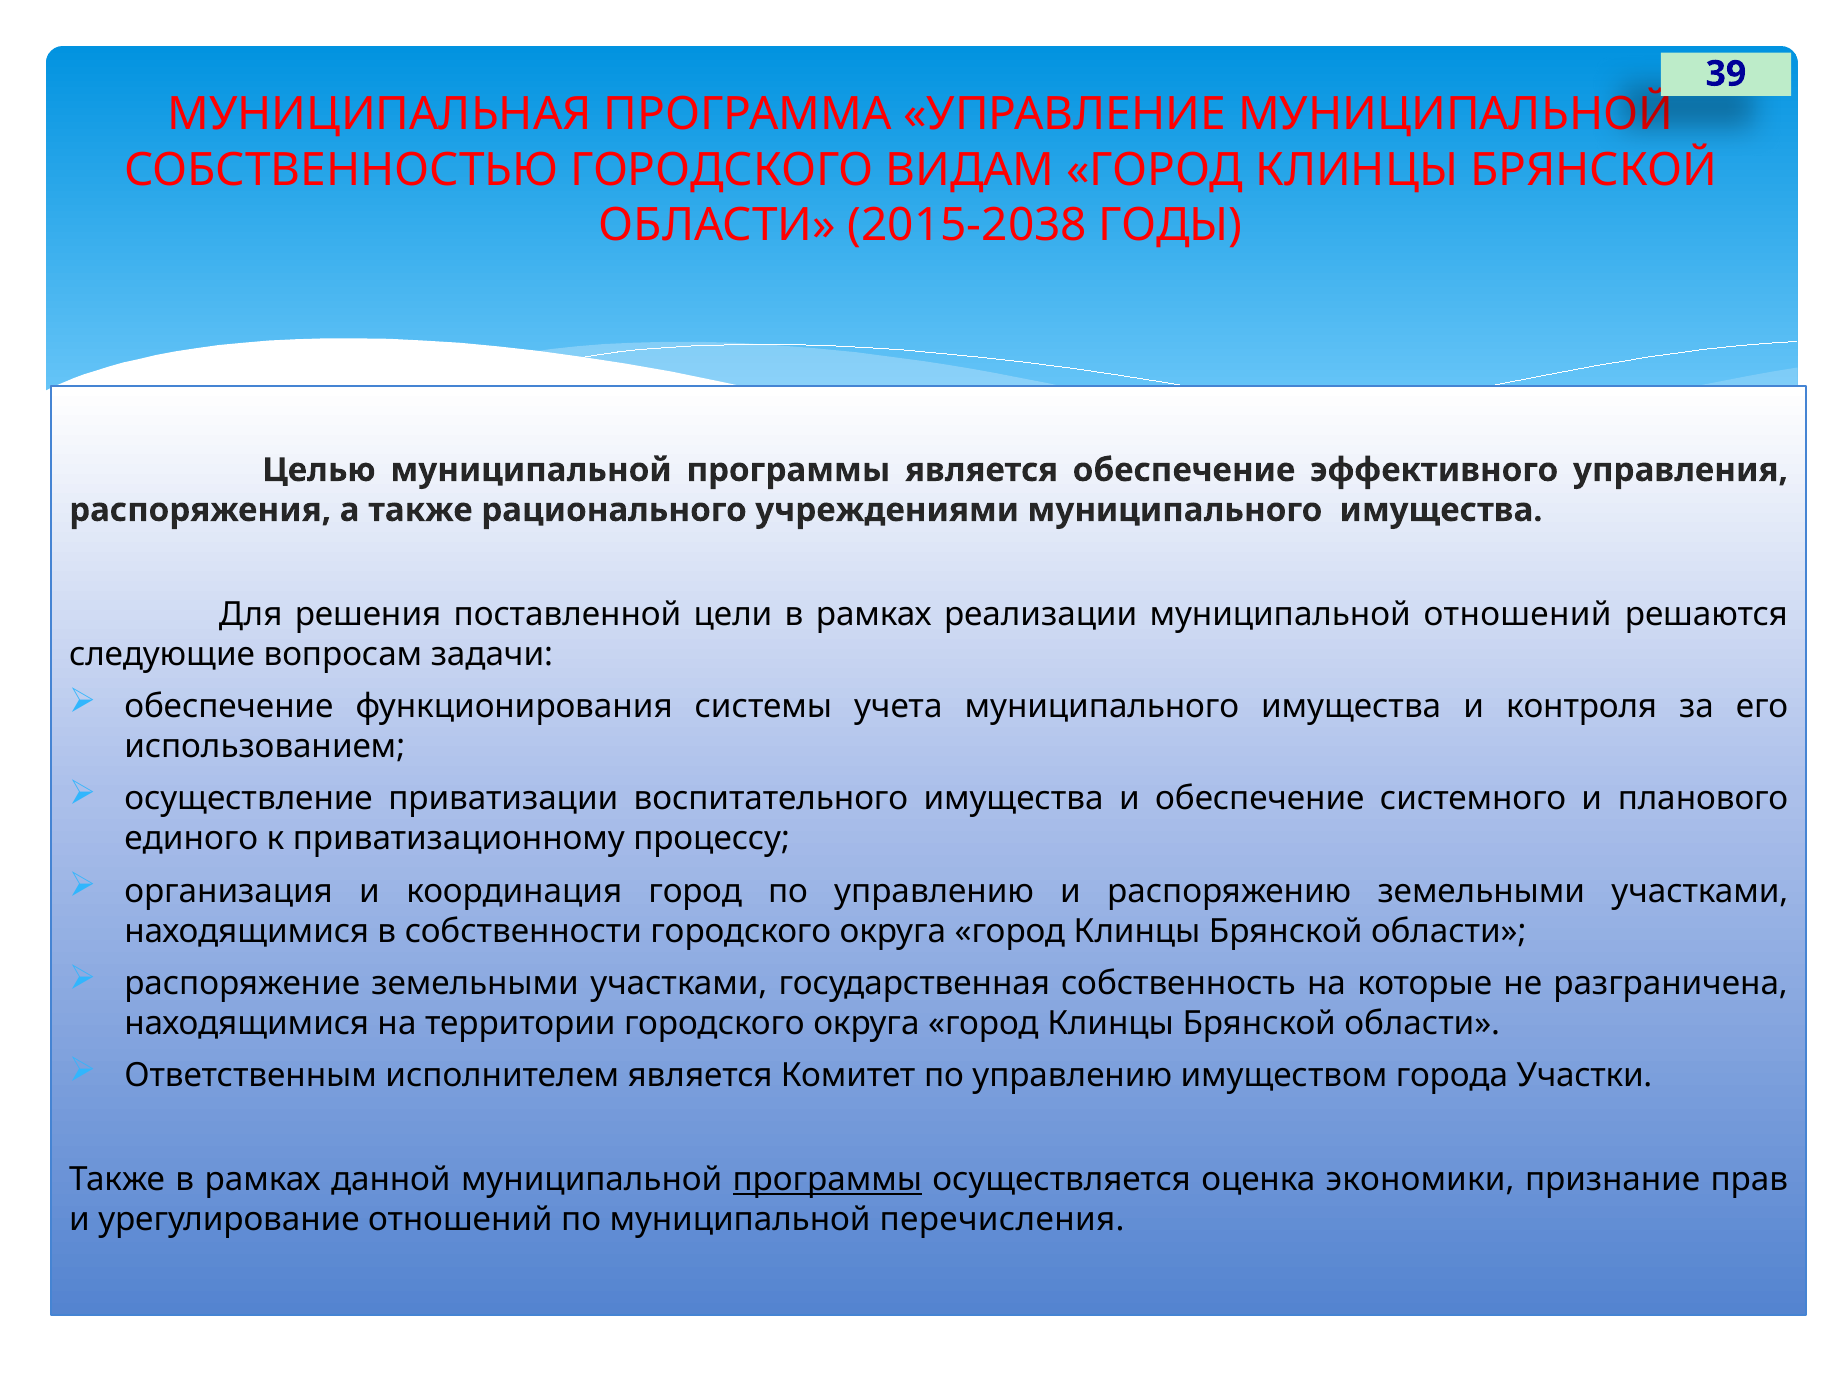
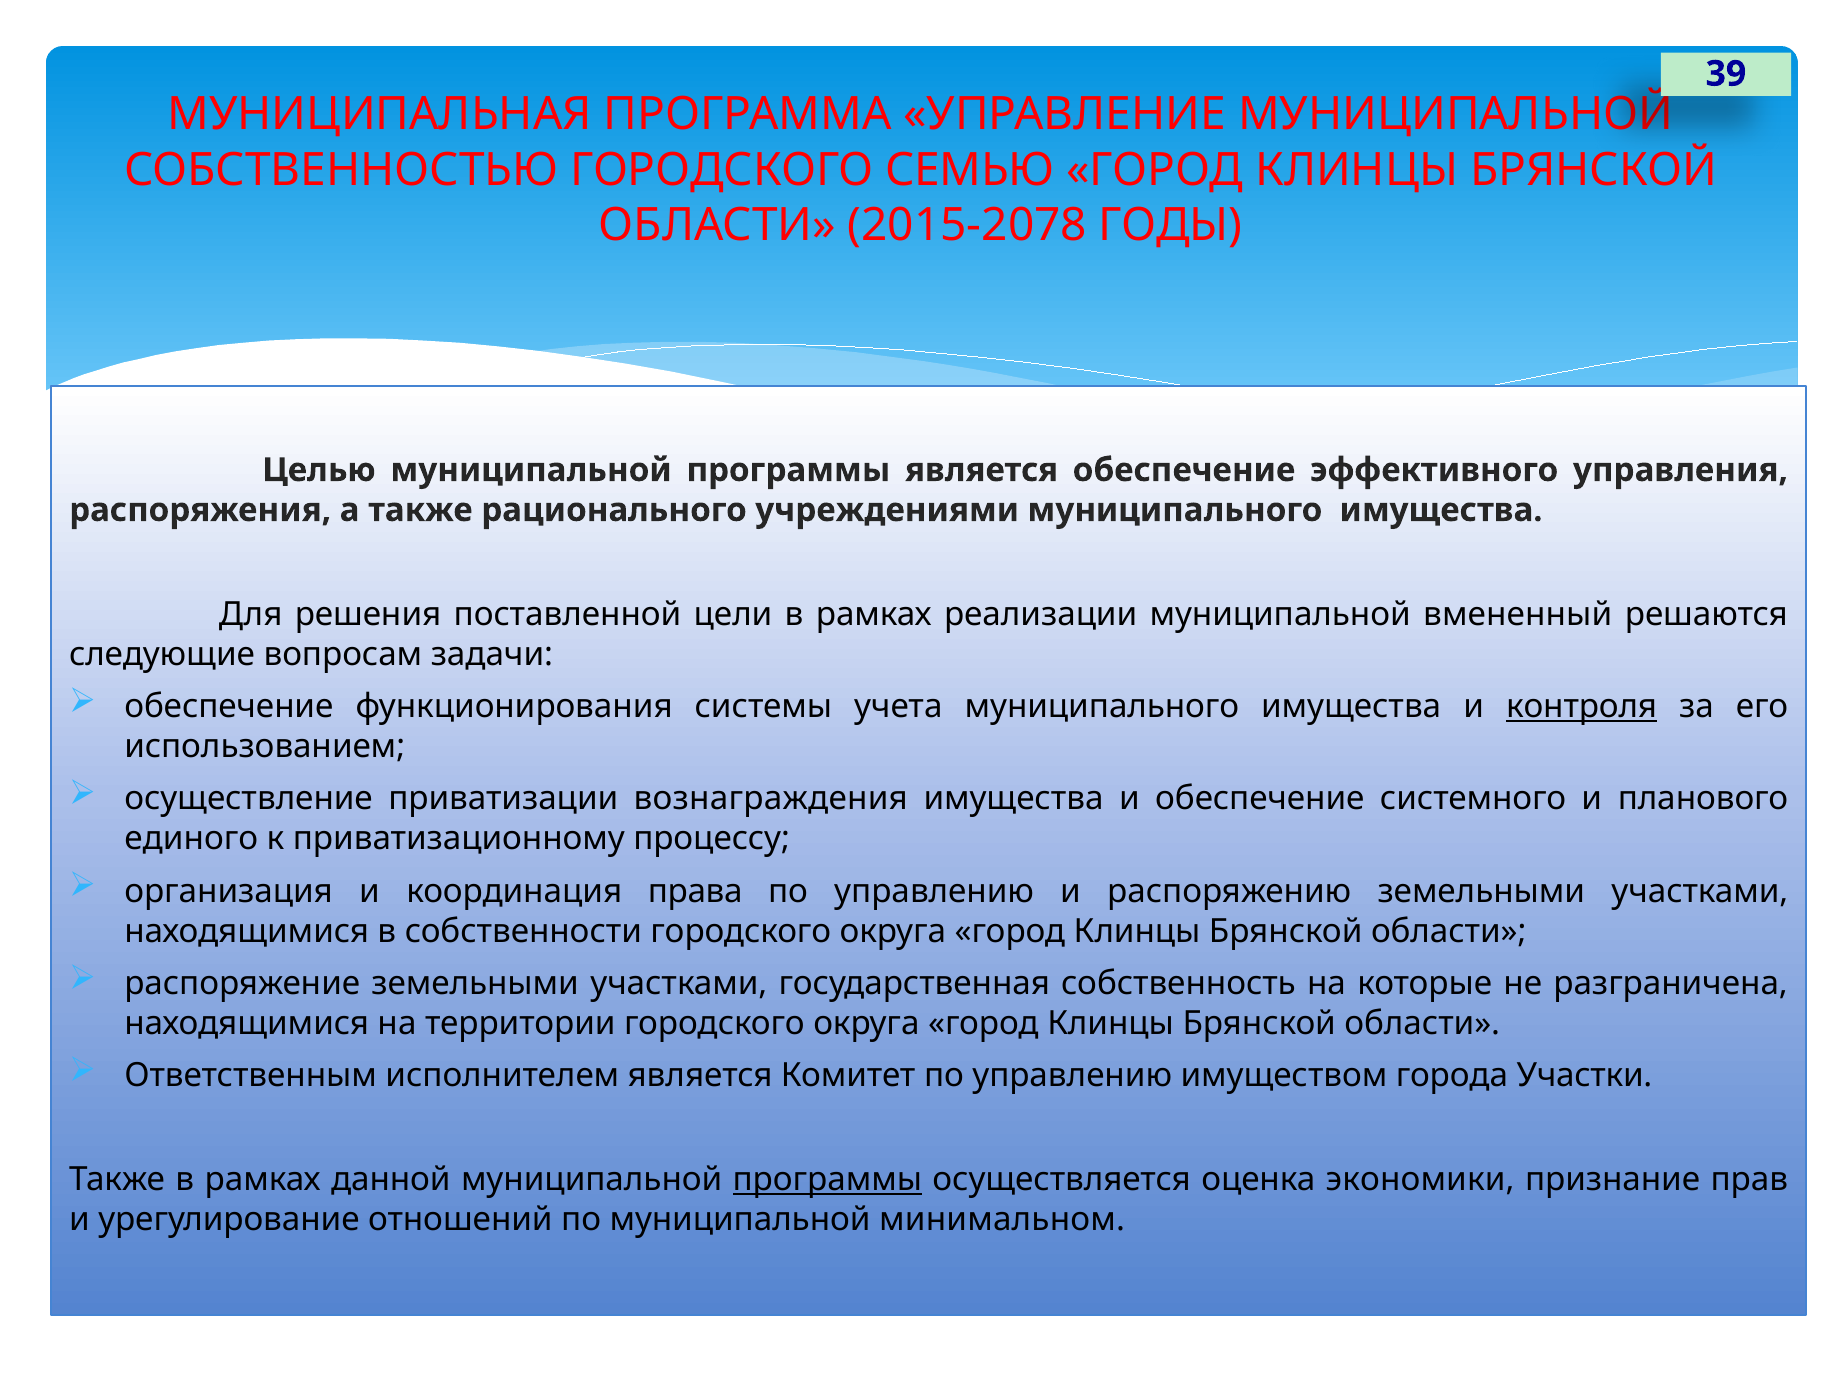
ВИДАМ: ВИДАМ -> СЕМЬЮ (970, 170)
2015-2038: 2015-2038 -> 2015-2078 (967, 225)
муниципальной отношений: отношений -> вмененный (1518, 614)
контроля underline: none -> present (1582, 706)
воспитательного: воспитательного -> вознаграждения (771, 799)
координация город: город -> права (695, 891)
перечисления: перечисления -> минимальном (1002, 1220)
